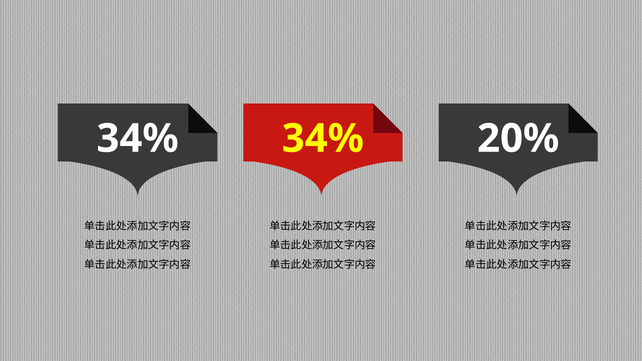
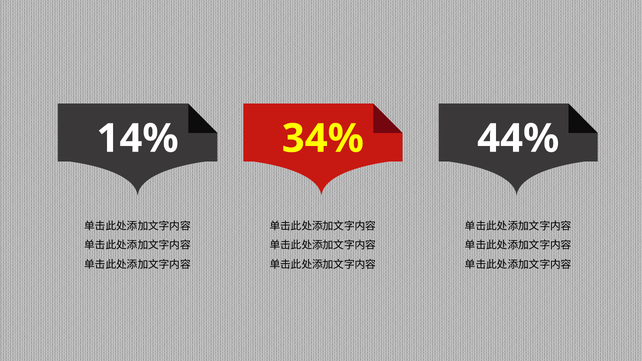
34%: 34% -> 14% (138, 139)
20%: 20% -> 44% (518, 139)
